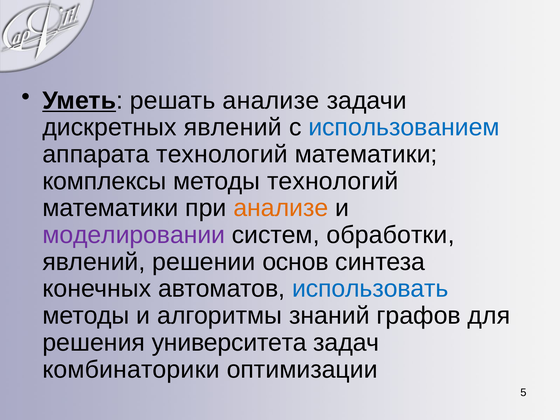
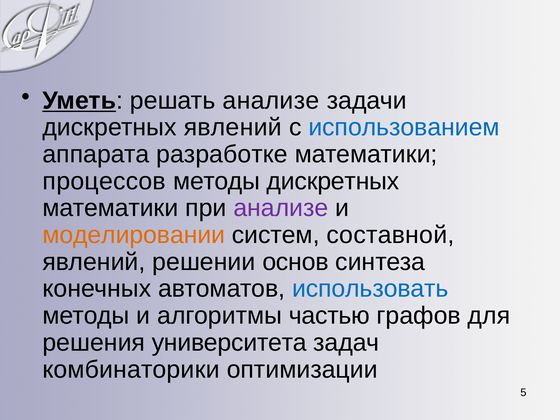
аппарата технологий: технологий -> разработке (222, 154)
комплексы: комплексы -> процессов (104, 181)
методы технологий: технологий -> дискретных (333, 181)
анализе colour: orange -> purple (281, 208)
моделировании colour: purple -> orange (134, 235)
обработки: обработки -> составной (391, 235)
знаний: знаний -> частью (329, 316)
